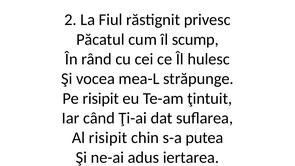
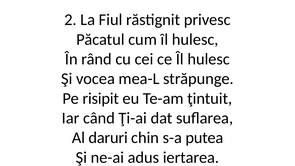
cum îl scump: scump -> hulesc (195, 39)
Al risipit: risipit -> daruri (108, 138)
